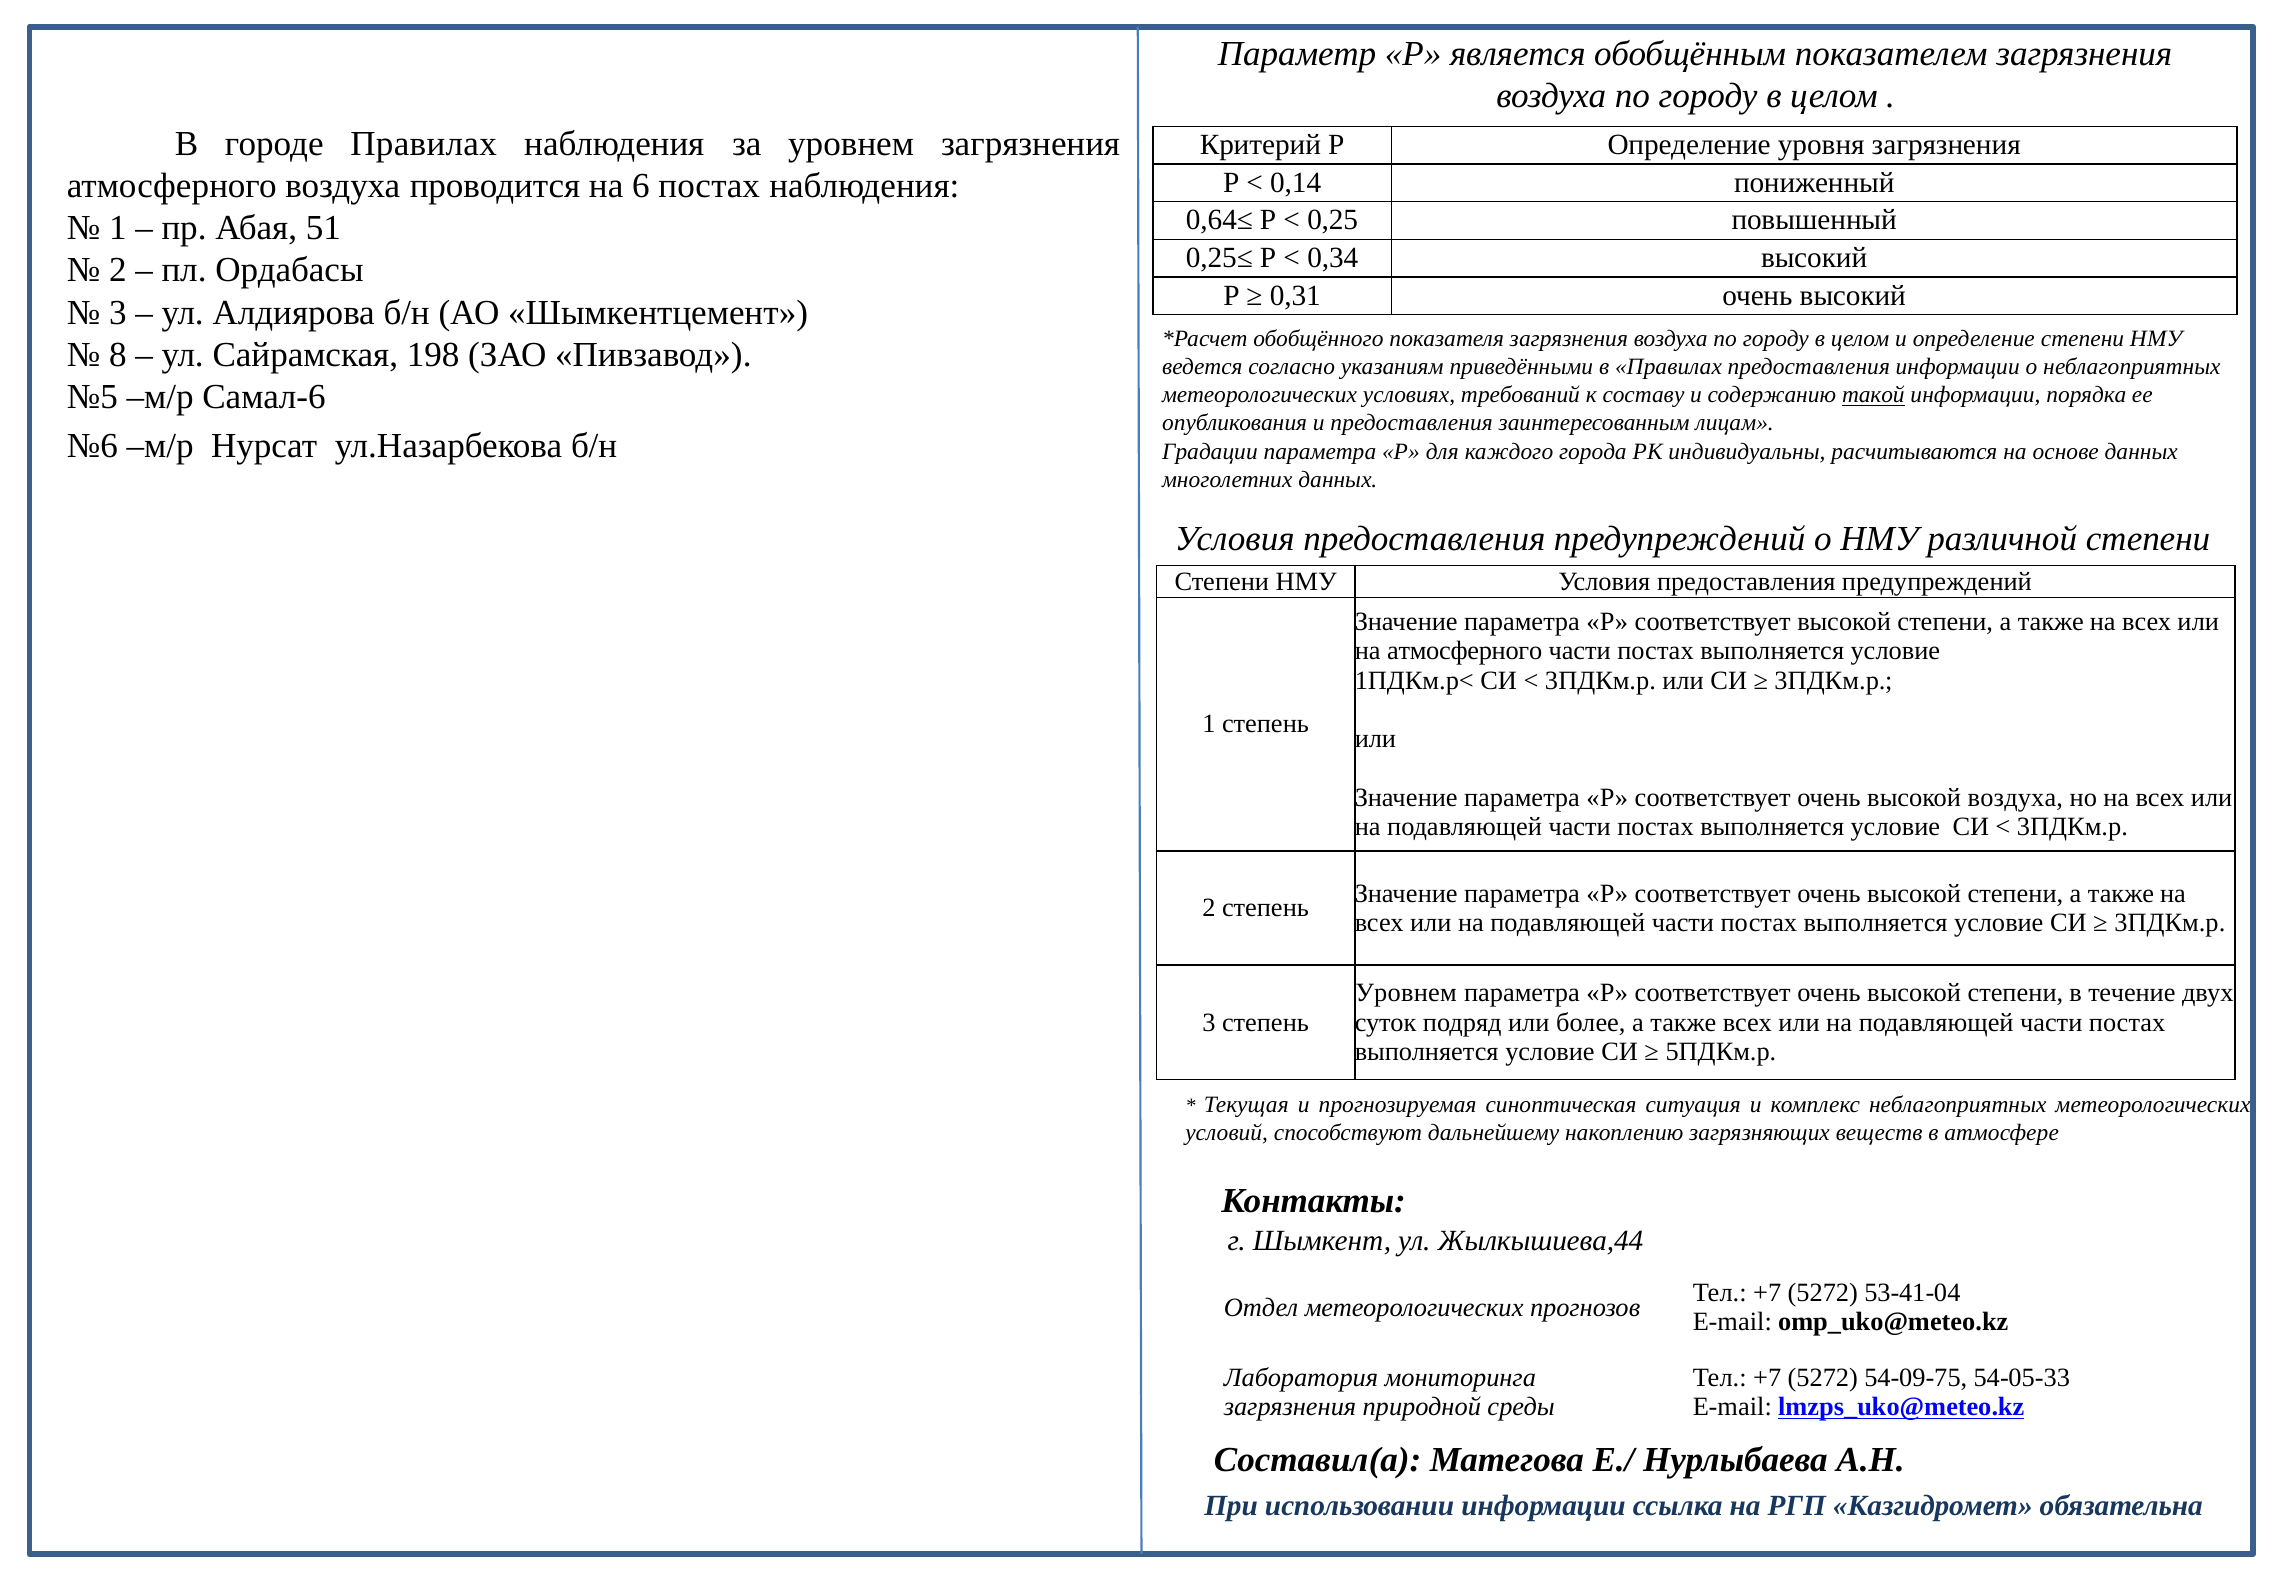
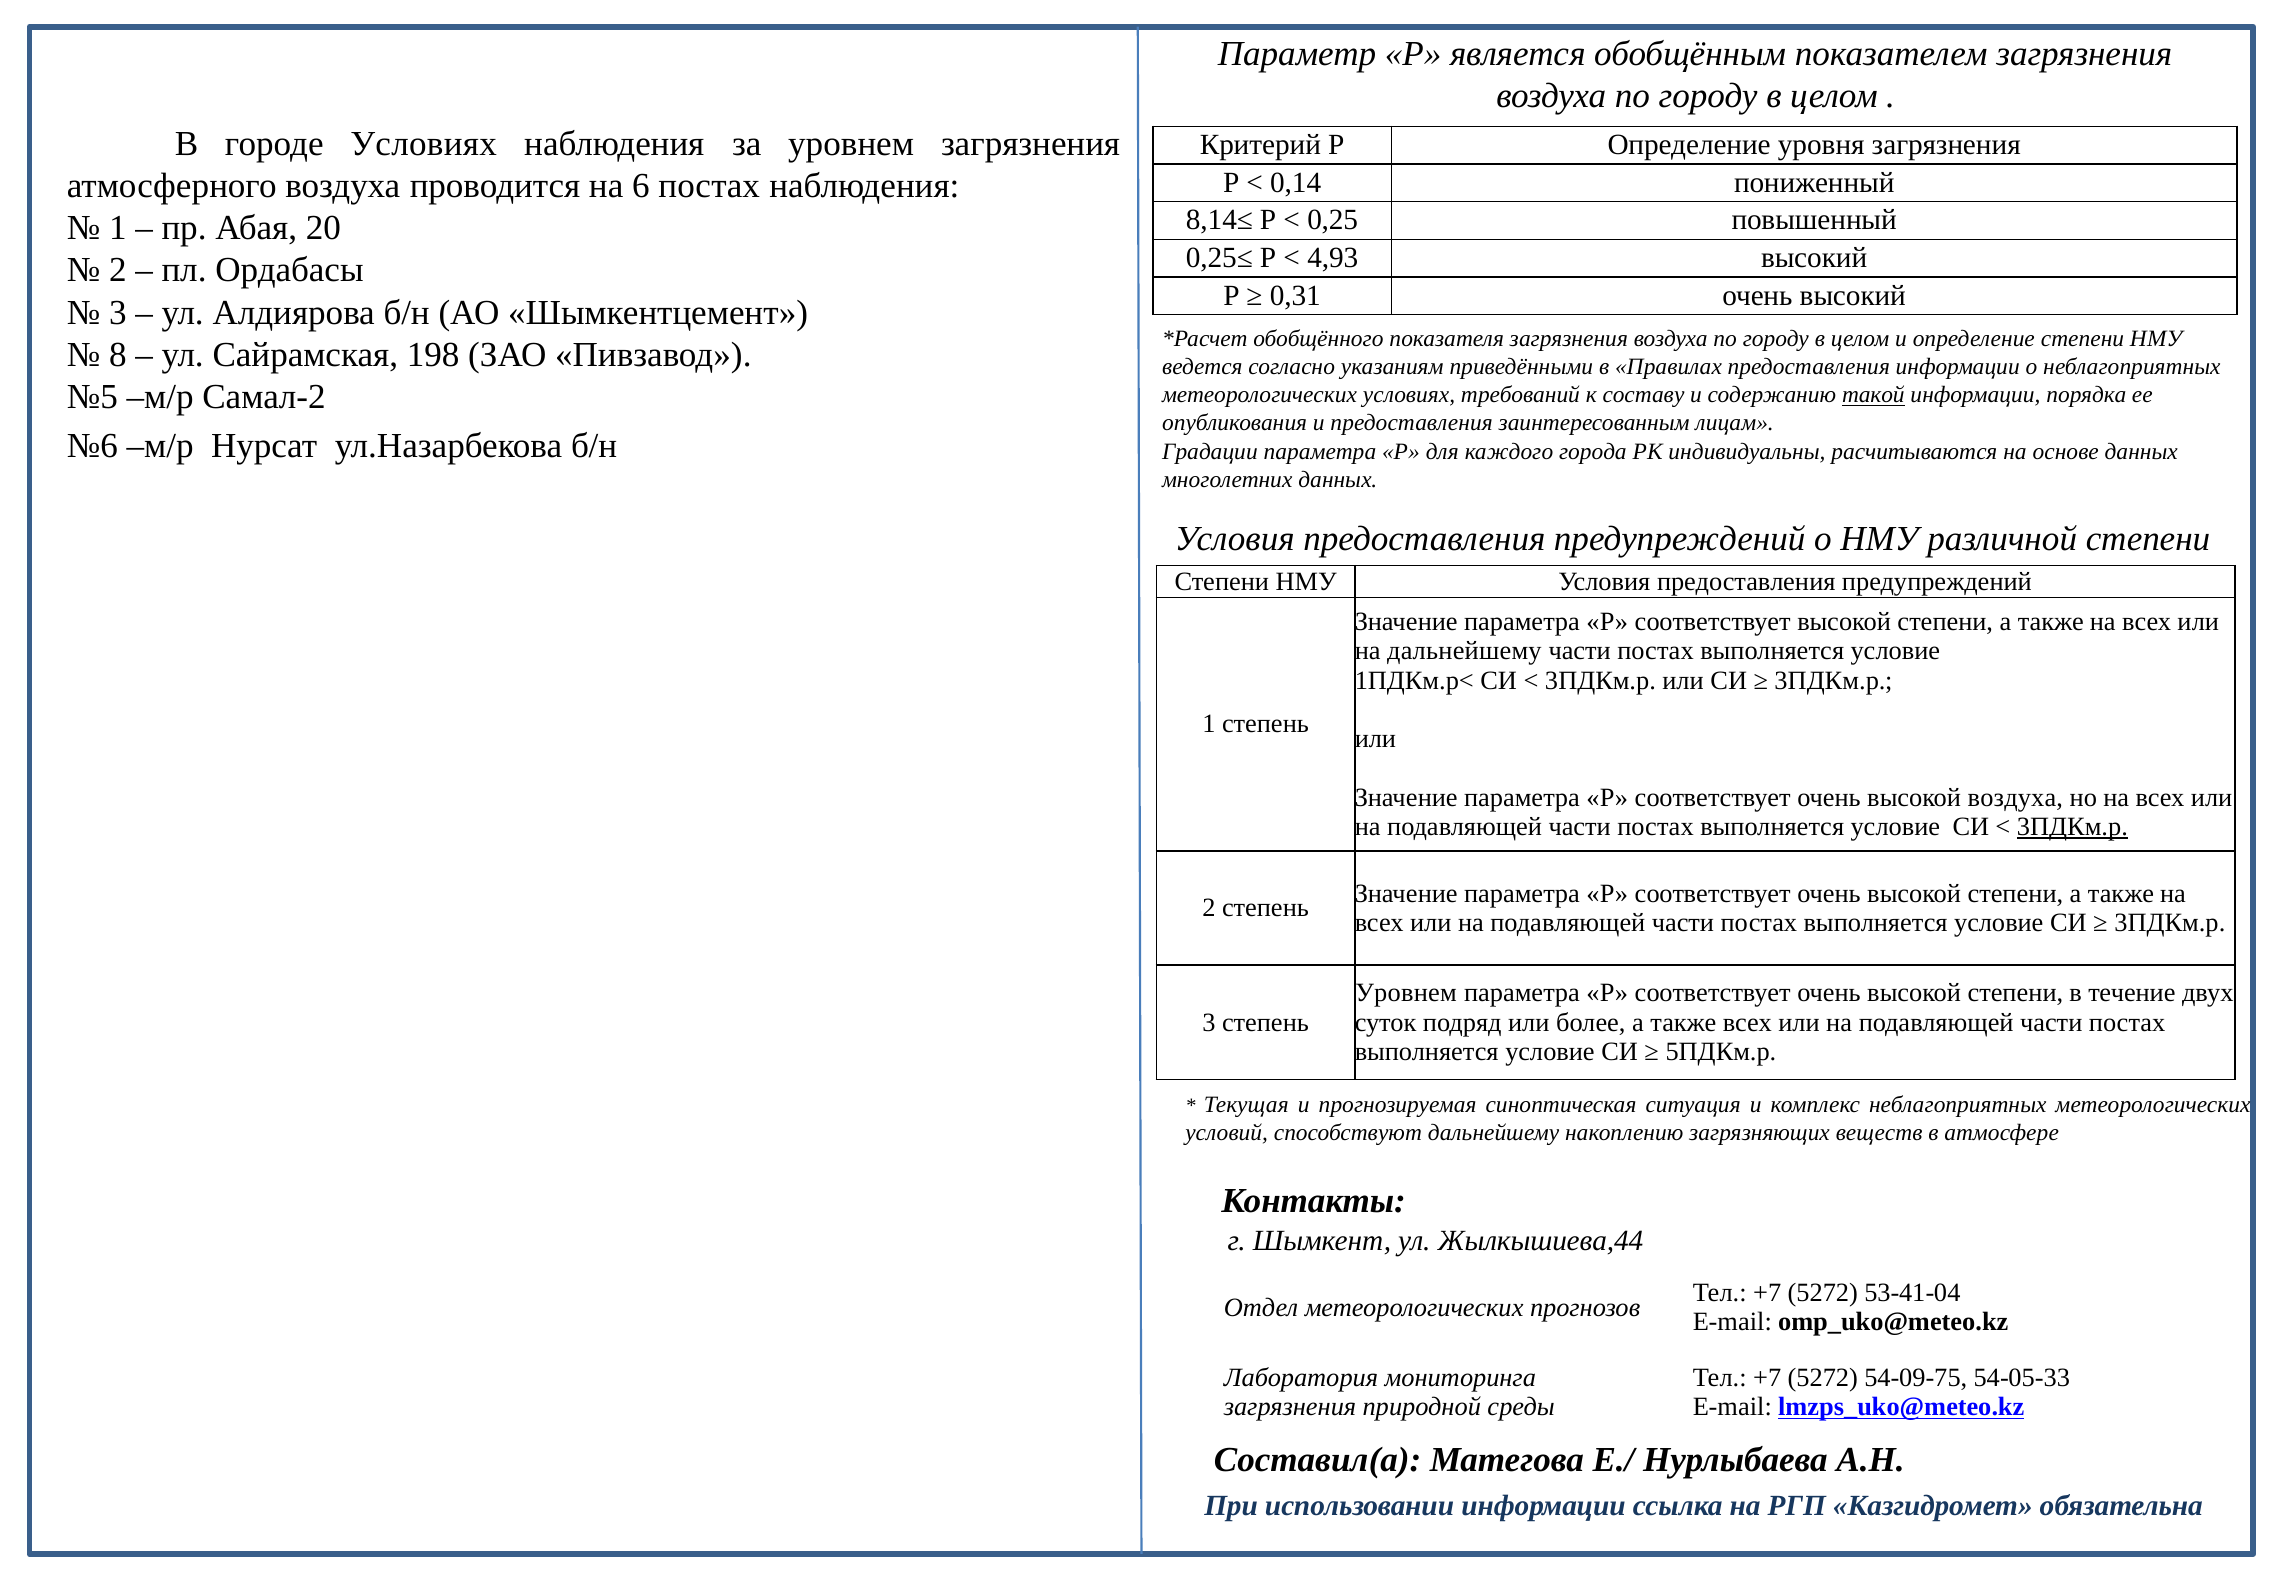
городе Правилах: Правилах -> Условиях (424, 144)
0,64≤: 0,64≤ -> 8,14≤ (1219, 220)
51: 51 -> 20 (323, 228)
0,34: 0,34 -> 4,93 (1333, 258)
Самал-6: Самал-6 -> Самал-2 (264, 397)
на атмосферного: атмосферного -> дальнейшему (1464, 651)
3ПДКм.р underline: none -> present (2072, 826)
